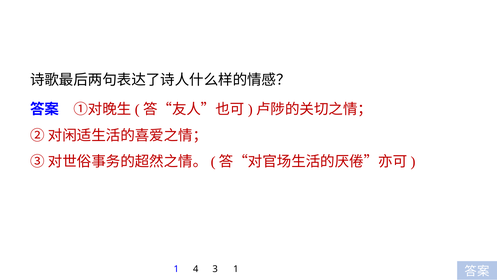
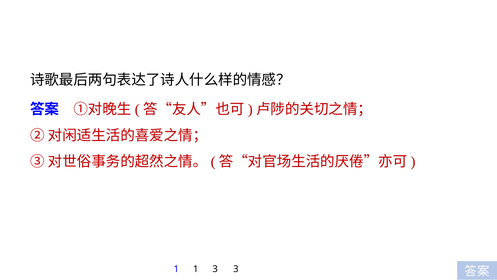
1 4: 4 -> 1 (196, 269)
3 1: 1 -> 3 (236, 269)
